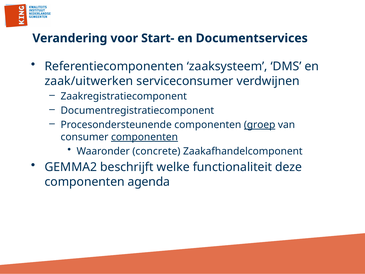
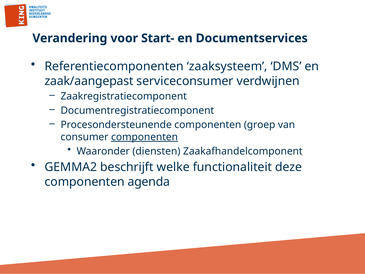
zaak/uitwerken: zaak/uitwerken -> zaak/aangepast (89, 81)
groep underline: present -> none (260, 125)
concrete: concrete -> diensten (156, 151)
